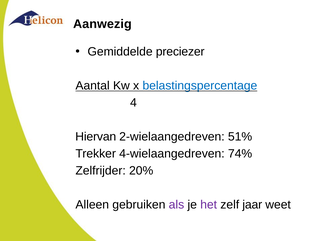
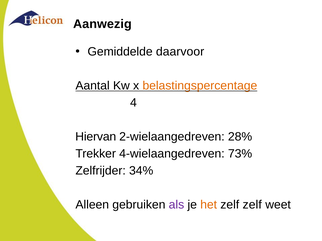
preciezer: preciezer -> daarvoor (180, 52)
belastingspercentage colour: blue -> orange (200, 86)
51%: 51% -> 28% (240, 137)
74%: 74% -> 73% (240, 154)
20%: 20% -> 34% (141, 171)
het colour: purple -> orange (209, 205)
zelf jaar: jaar -> zelf (252, 205)
